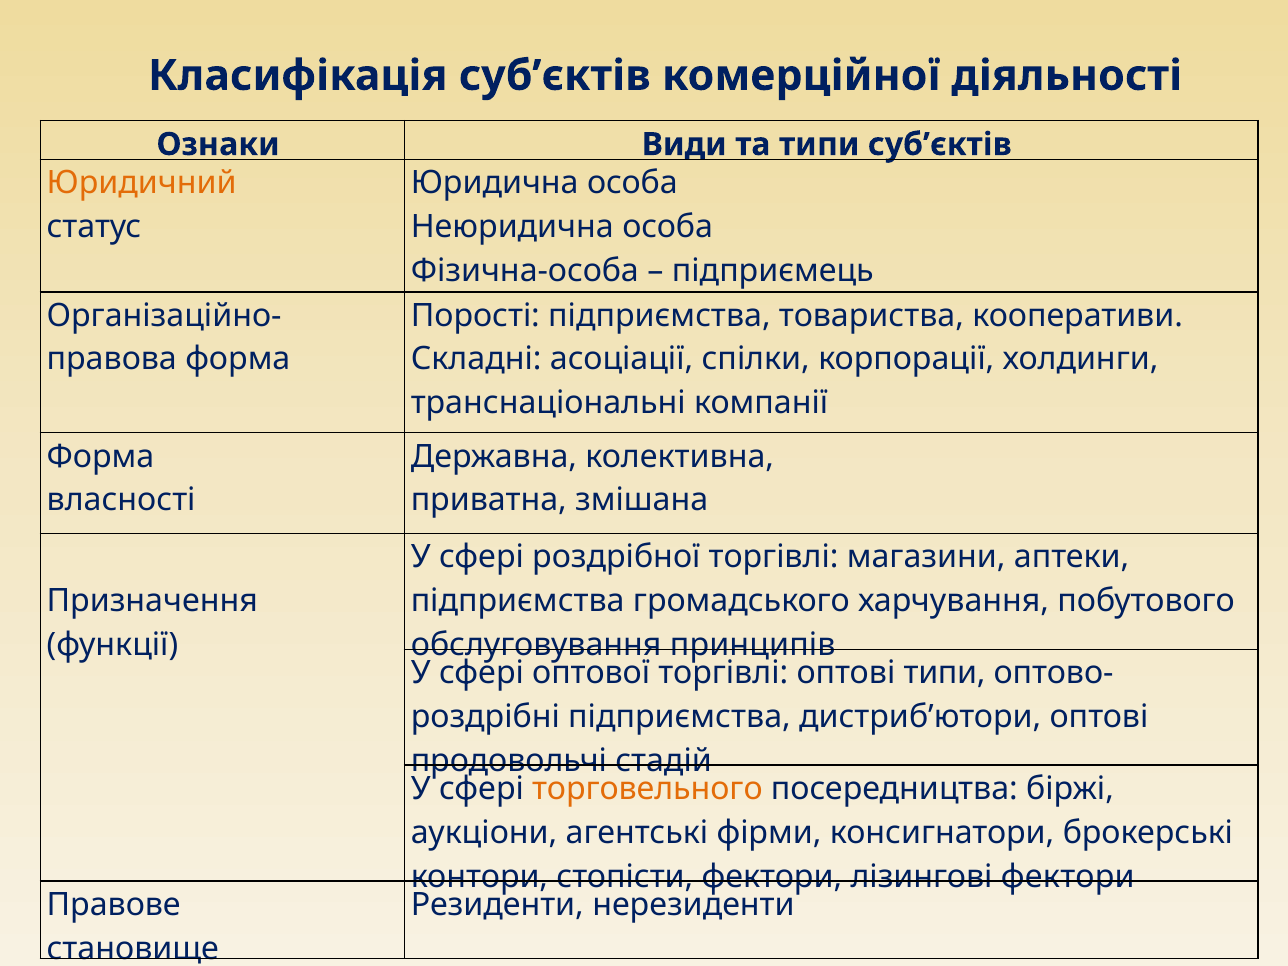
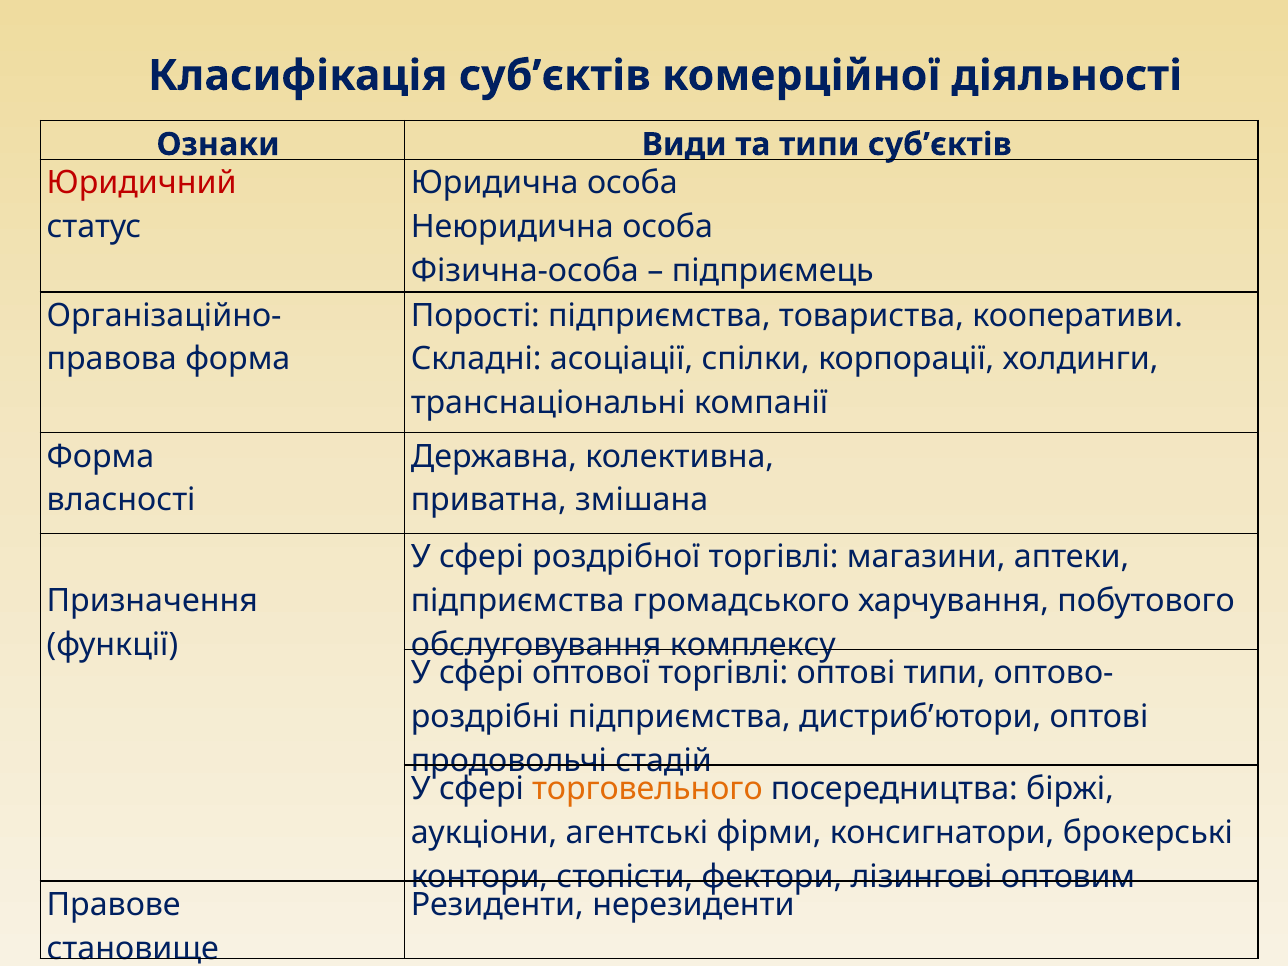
Юридичний colour: orange -> red (142, 183)
принципів: принципів -> комплексу (753, 645)
лізингові фектори: фектори -> оптовим (1068, 877)
